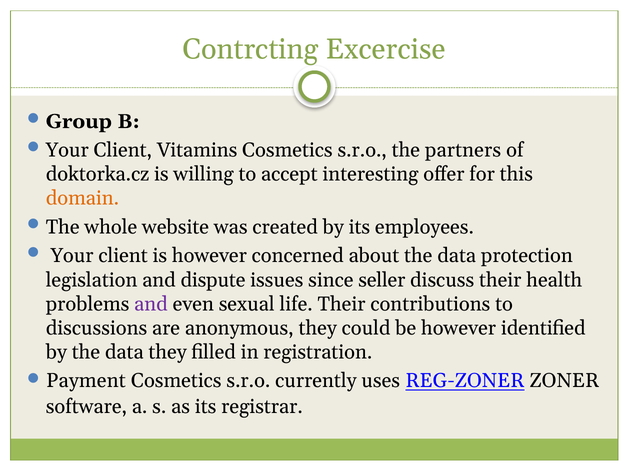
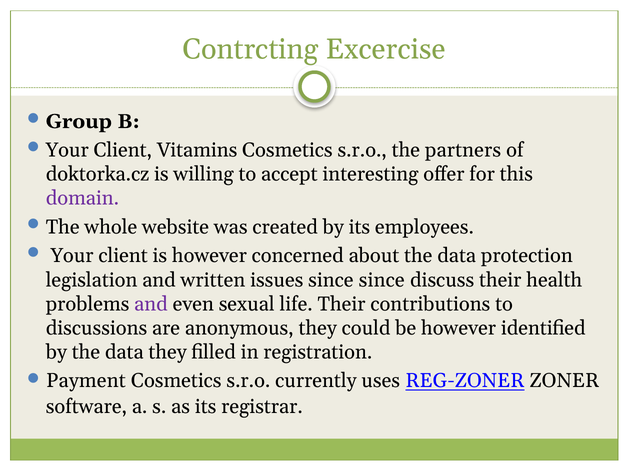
domain colour: orange -> purple (82, 199)
dispute: dispute -> written (213, 280)
since seller: seller -> since (382, 280)
